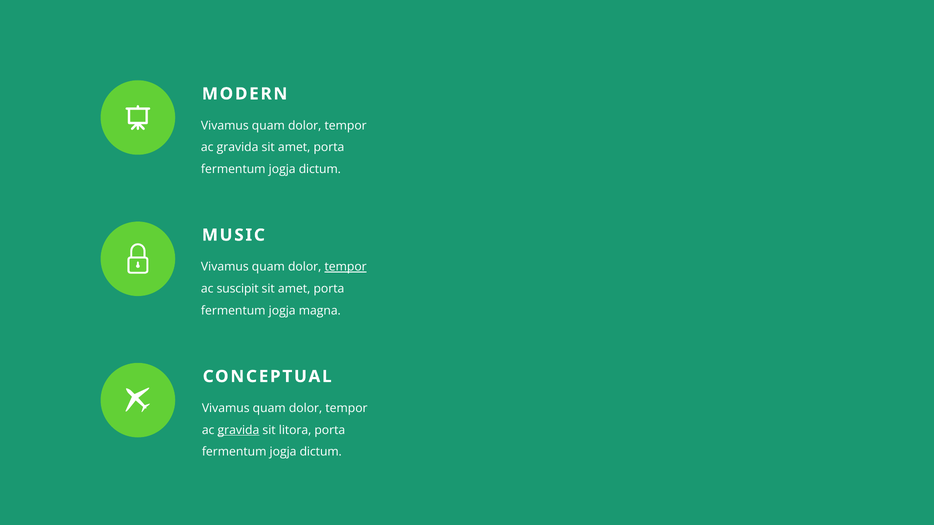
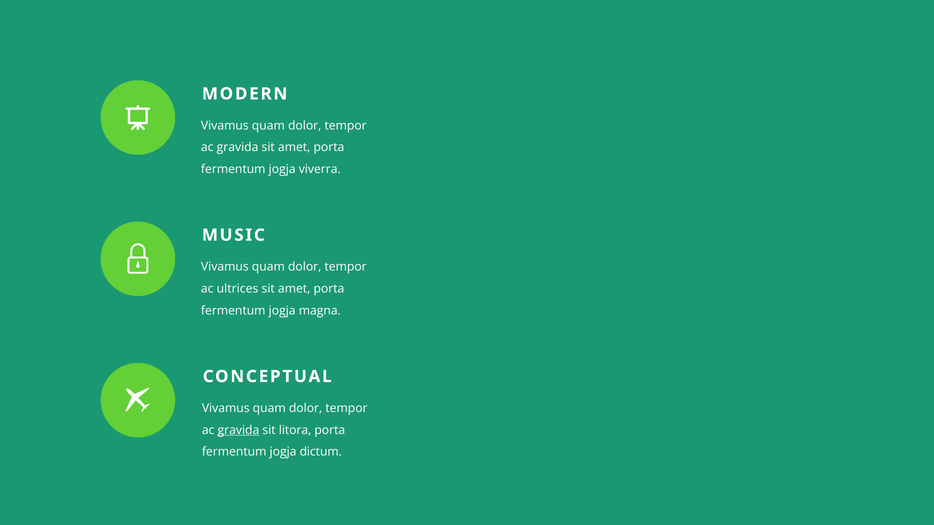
dictum: dictum -> viverra (320, 169)
tempor underline: present -> none (346, 267)
suscipit: suscipit -> ultrices (238, 289)
